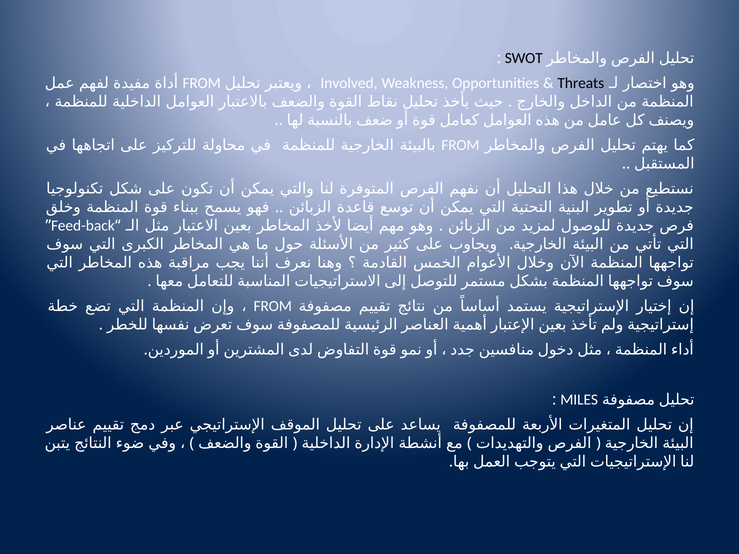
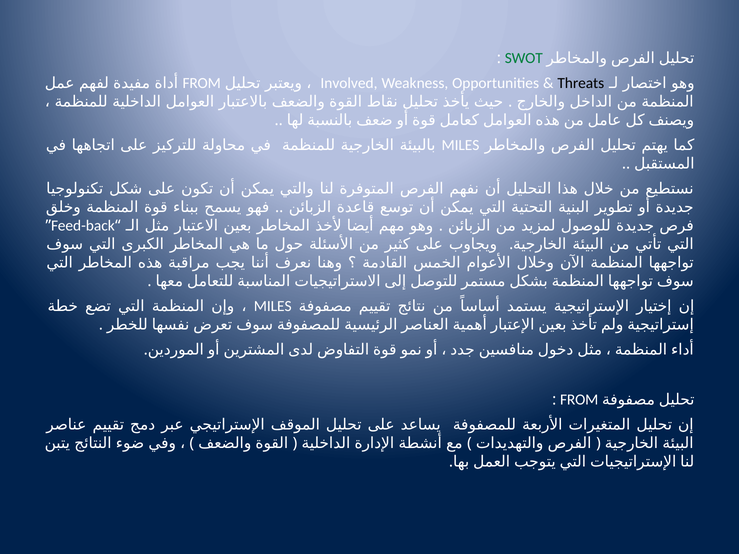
SWOT colour: black -> green (524, 58)
FROM: FROM -> MILES (460, 145)
FROM: FROM -> MILES (273, 306)
MILES: MILES -> FROM (579, 400)
